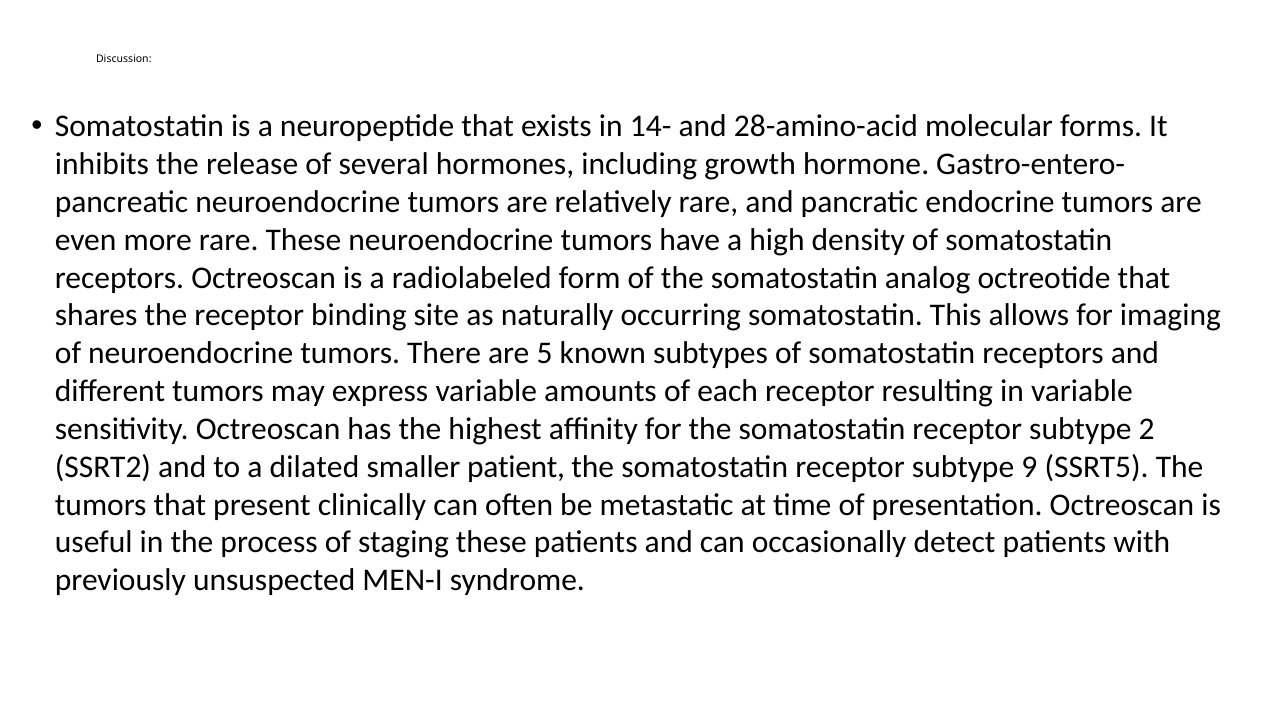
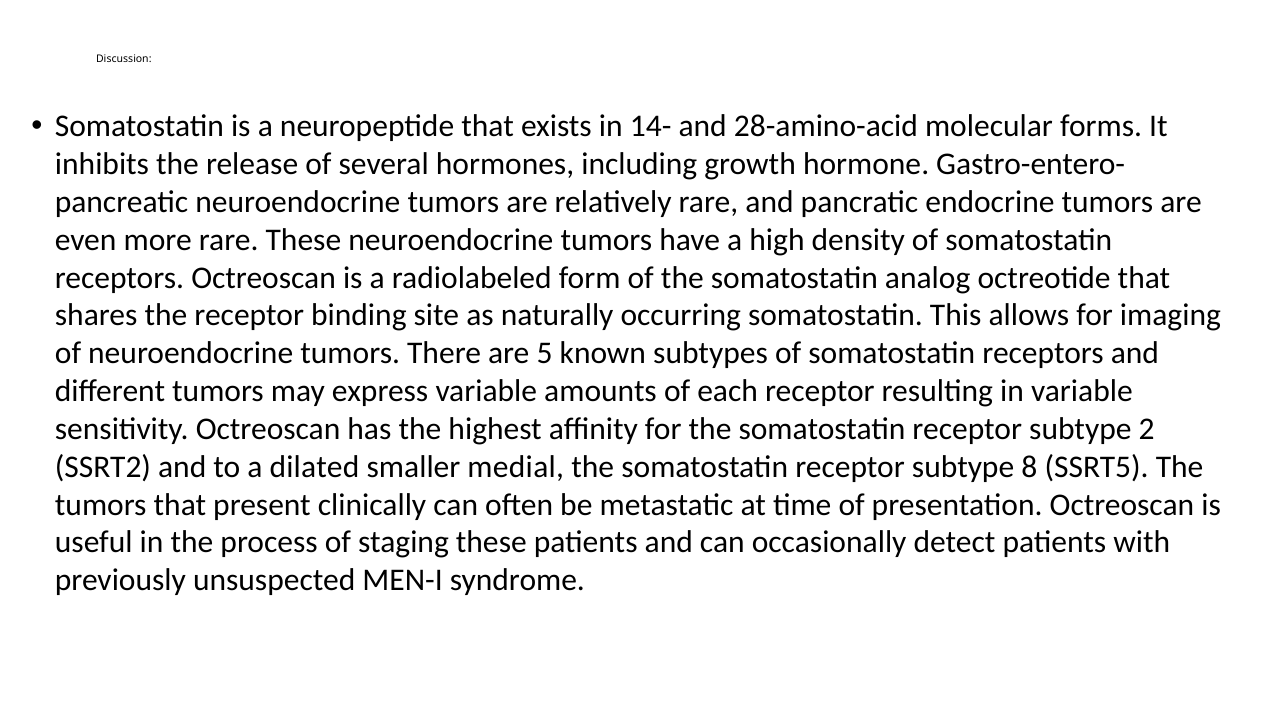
patient: patient -> medial (516, 467)
9: 9 -> 8 (1029, 467)
